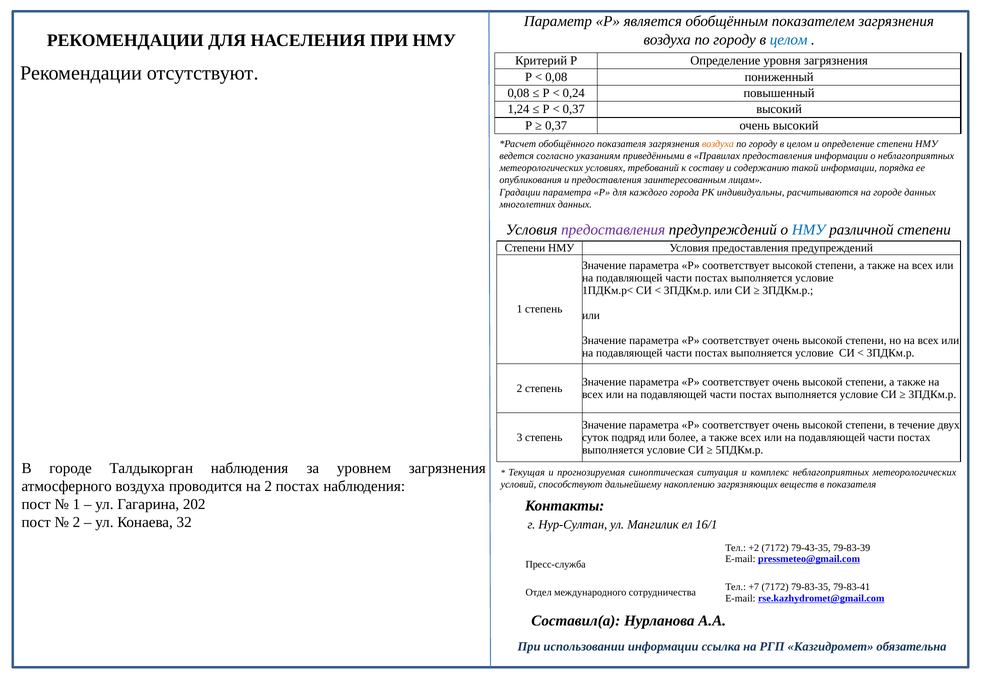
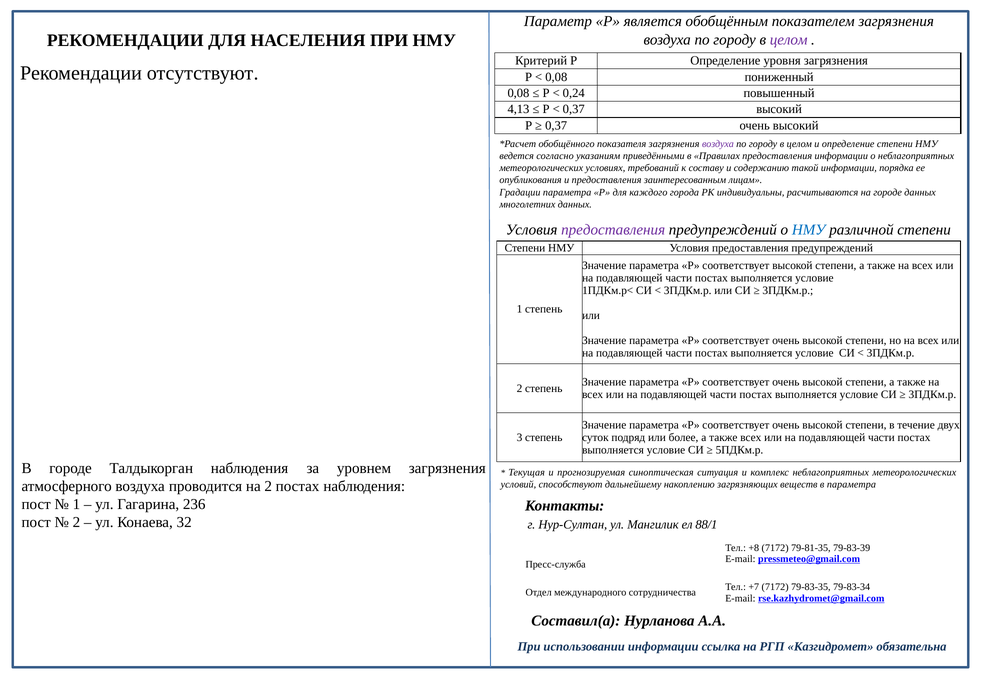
целом colour: blue -> purple (789, 40)
1,24: 1,24 -> 4,13 (518, 109)
воздуха colour: orange -> purple (718, 144)
в показателя: показателя -> параметра (851, 485)
202: 202 -> 236 (194, 505)
16/1: 16/1 -> 88/1 (706, 525)
+2: +2 -> +8 (754, 548)
79-43-35: 79-43-35 -> 79-81-35 (811, 548)
79-83-41: 79-83-41 -> 79-83-34 (852, 587)
